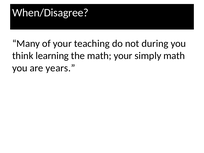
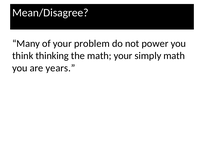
When/Disagree: When/Disagree -> Mean/Disagree (50, 13)
teaching: teaching -> problem (92, 44)
during: during -> power (155, 44)
learning: learning -> thinking (52, 56)
